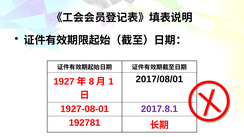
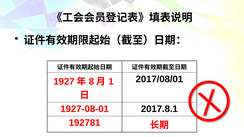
2017.8.1 colour: purple -> black (159, 109)
